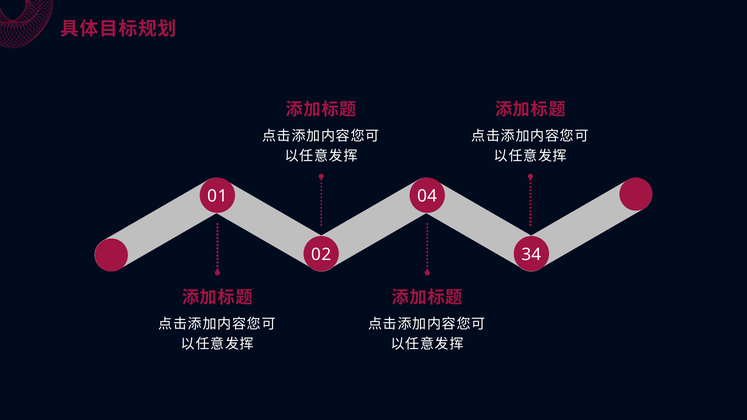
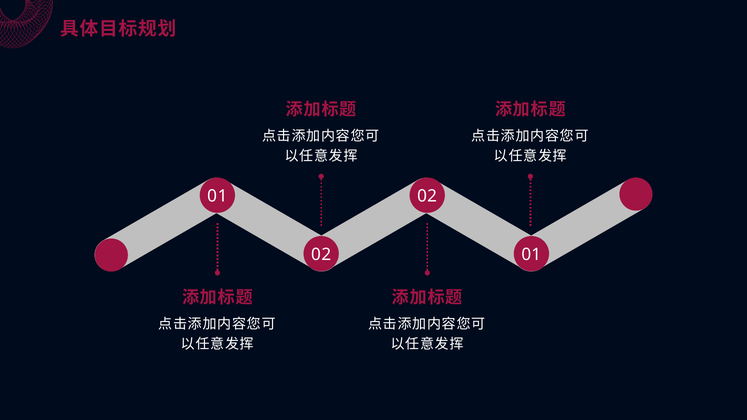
01 04: 04 -> 02 (427, 196)
02 34: 34 -> 01 (531, 255)
